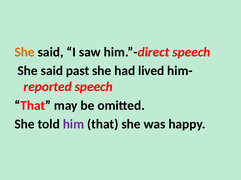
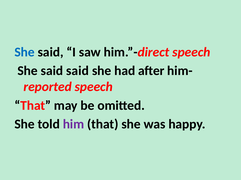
She colour: orange -> blue (25, 52)
said past: past -> said (77, 71)
lived: lived -> after (151, 71)
